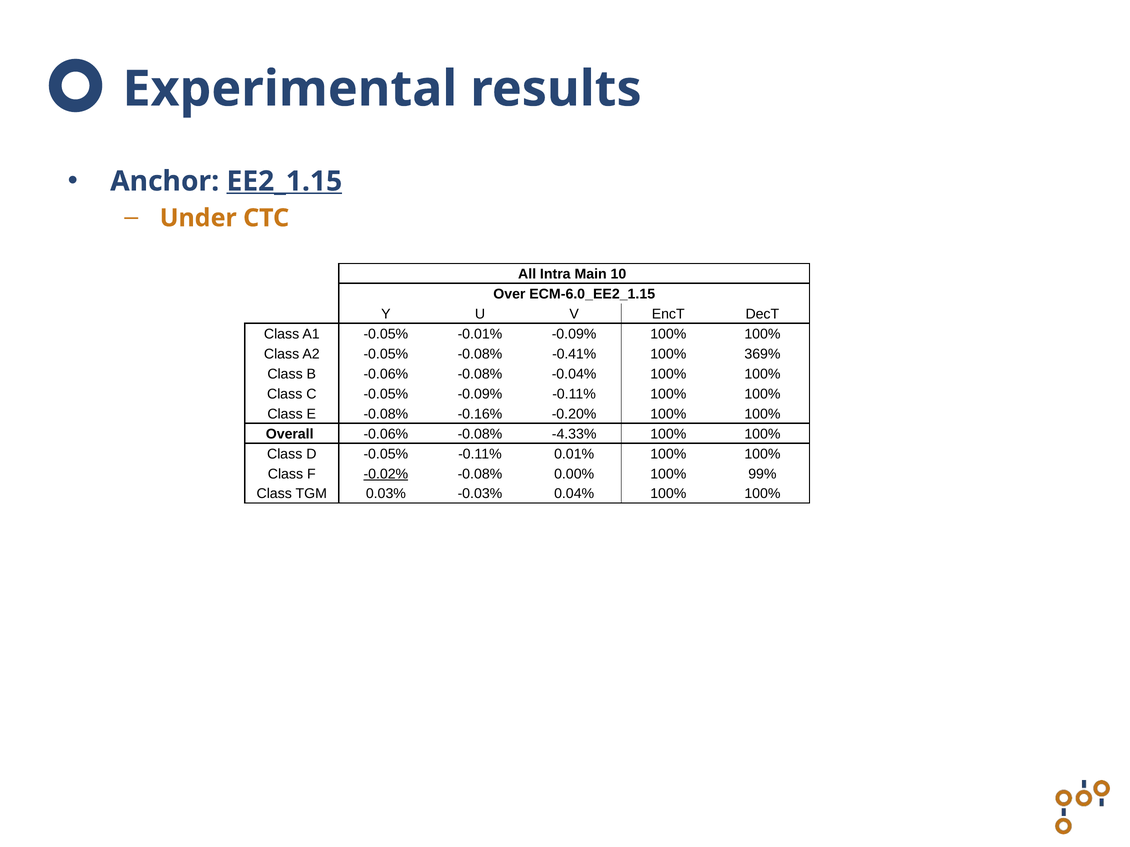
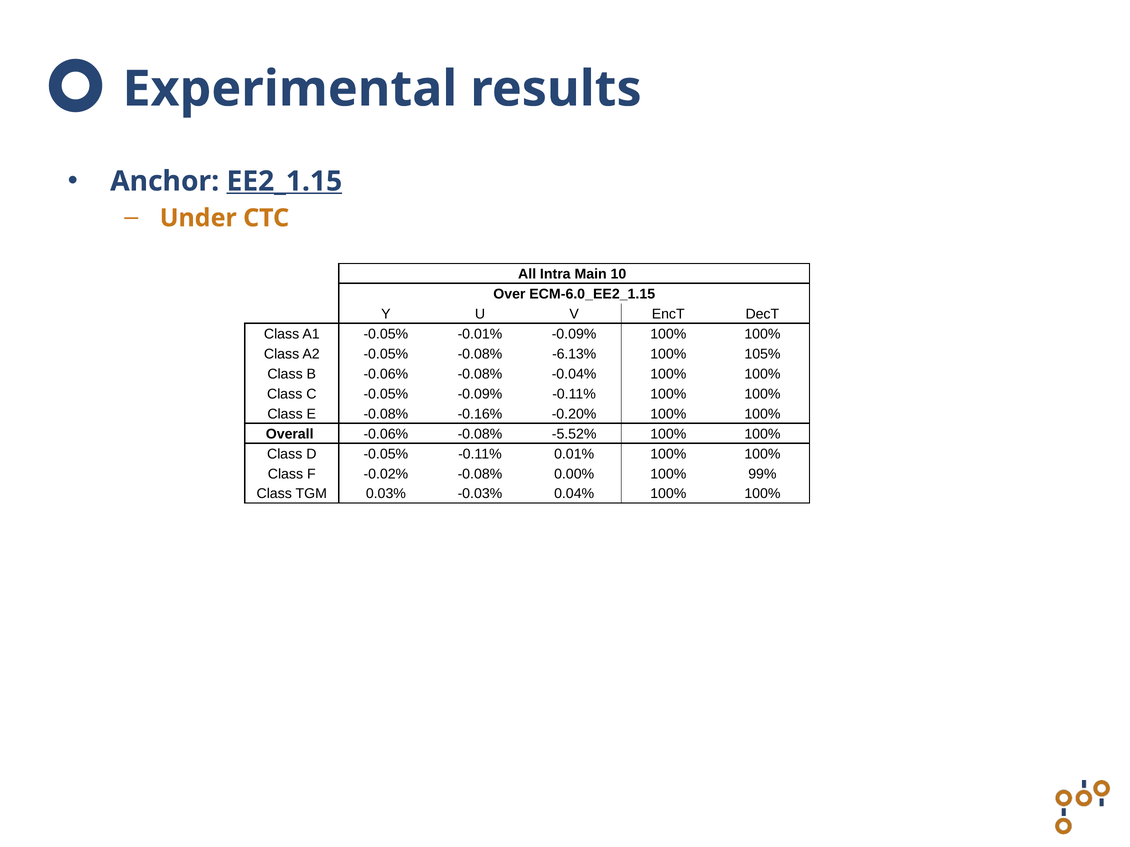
-0.41%: -0.41% -> -6.13% (574, 354)
369%: 369% -> 105% (762, 354)
-4.33%: -4.33% -> -5.52% (574, 434)
-0.02% underline: present -> none (386, 474)
